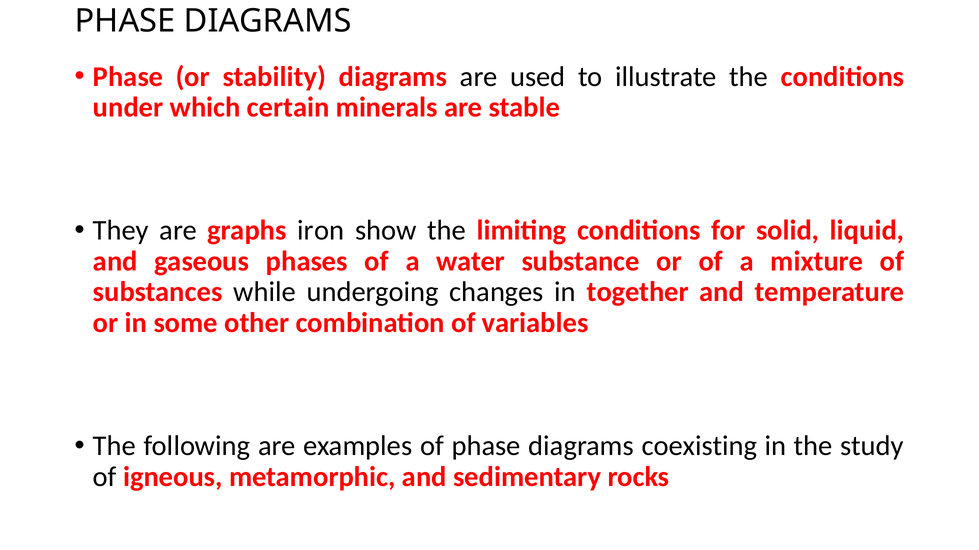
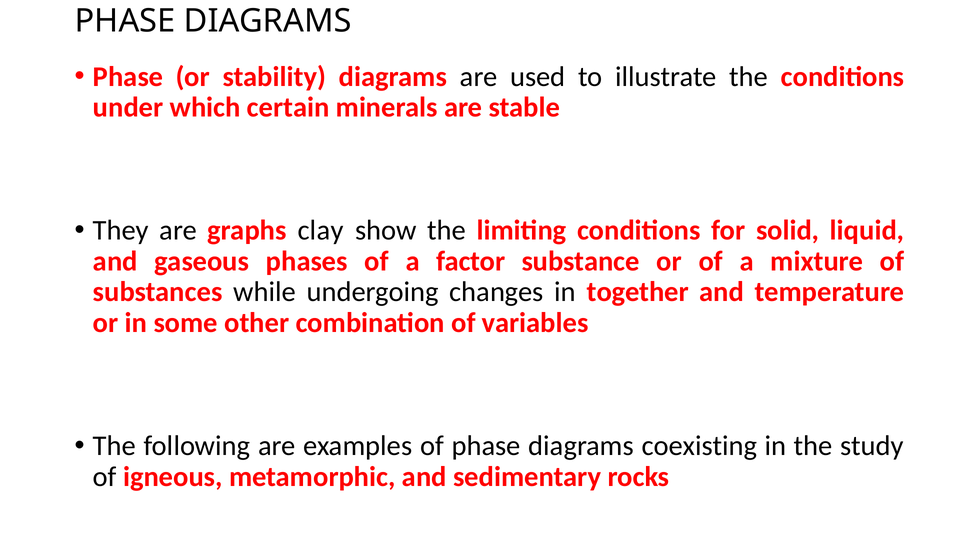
iron: iron -> clay (321, 231)
water: water -> factor (471, 262)
